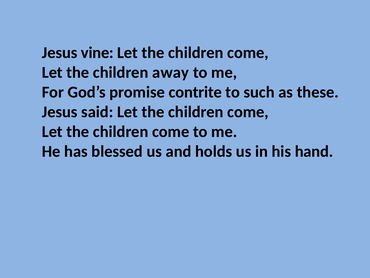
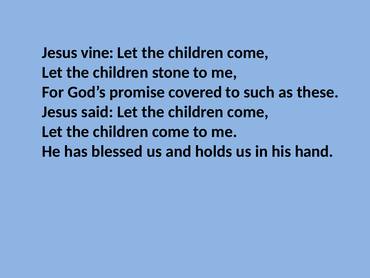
away: away -> stone (171, 72)
contrite: contrite -> covered (195, 92)
